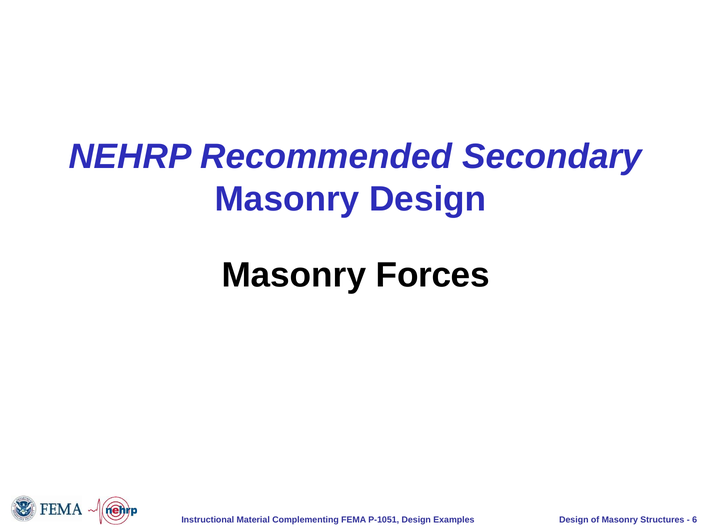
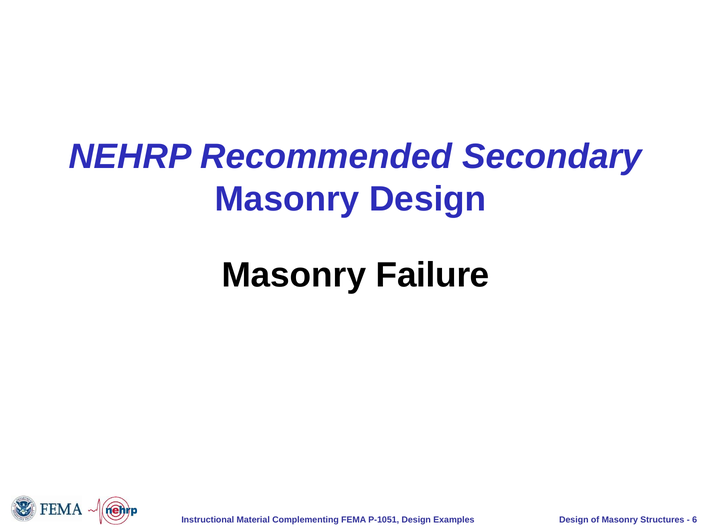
Forces: Forces -> Failure (433, 275)
